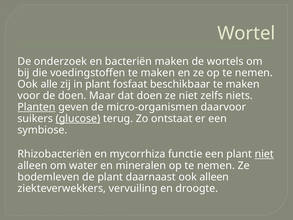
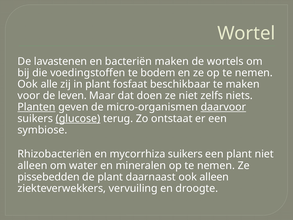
onderzoek: onderzoek -> lavastenen (61, 61)
voedingstoffen te maken: maken -> bodem (158, 73)
de doen: doen -> leven (72, 96)
daarvoor underline: none -> present (223, 107)
mycorrhiza functie: functie -> suikers (185, 154)
niet underline: present -> none (264, 154)
bodemleven: bodemleven -> pissebedden (49, 177)
